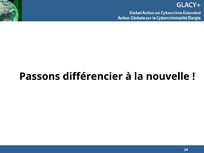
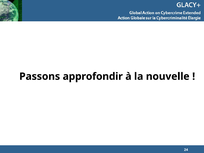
différencier: différencier -> approfondir (93, 76)
